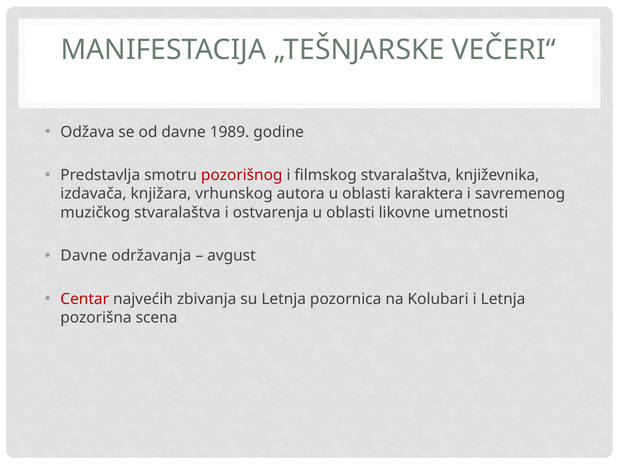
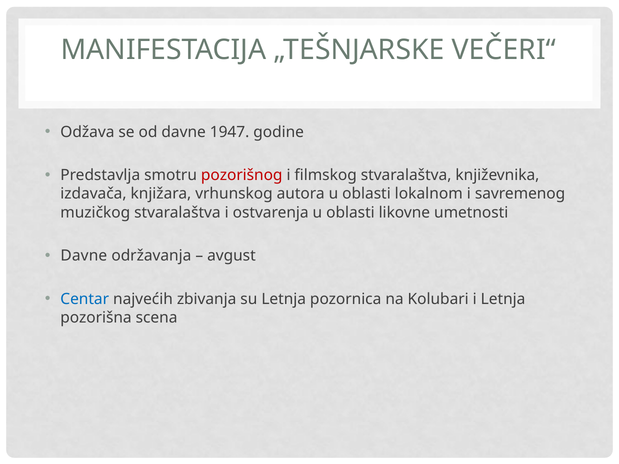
1989: 1989 -> 1947 (230, 132)
karaktera: karaktera -> lokalnom (429, 194)
Centar colour: red -> blue (85, 299)
